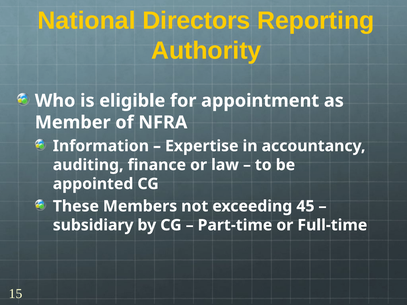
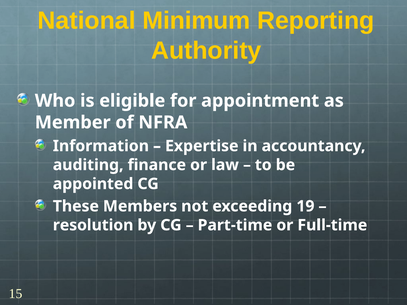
Directors: Directors -> Minimum (196, 21)
45: 45 -> 19 (305, 206)
subsidiary: subsidiary -> resolution (93, 225)
